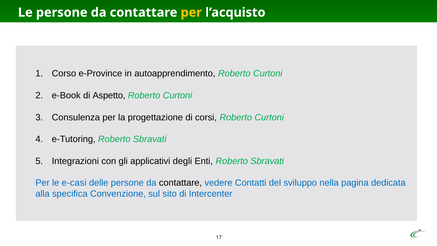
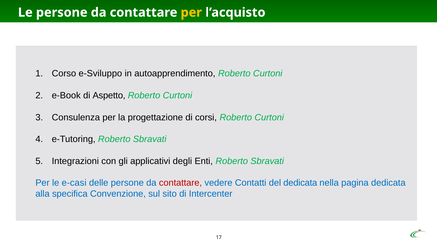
e-Province: e-Province -> e-Sviluppo (100, 74)
contattare colour: black -> red (180, 183)
del sviluppo: sviluppo -> dedicata (300, 183)
